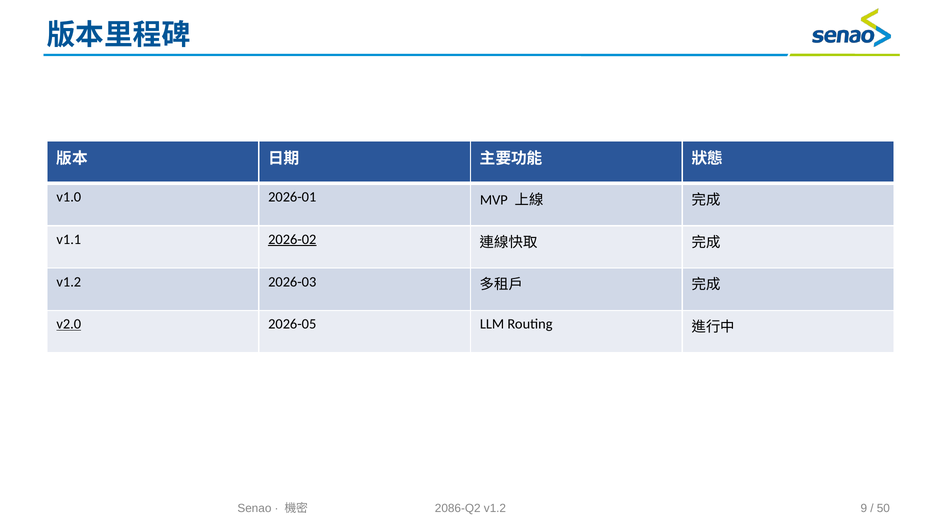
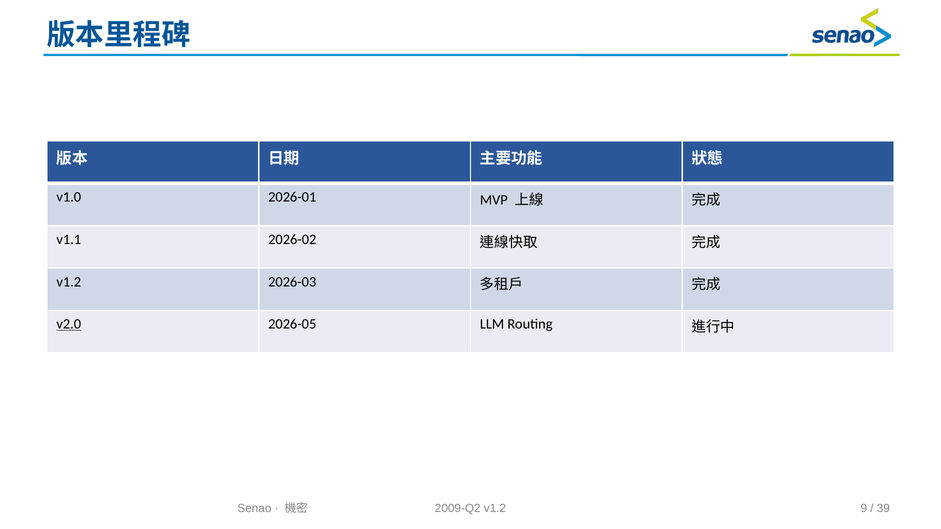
2026-02 underline: present -> none (292, 240)
2086-Q2: 2086-Q2 -> 2009-Q2 (458, 509)
50: 50 -> 39 (883, 509)
